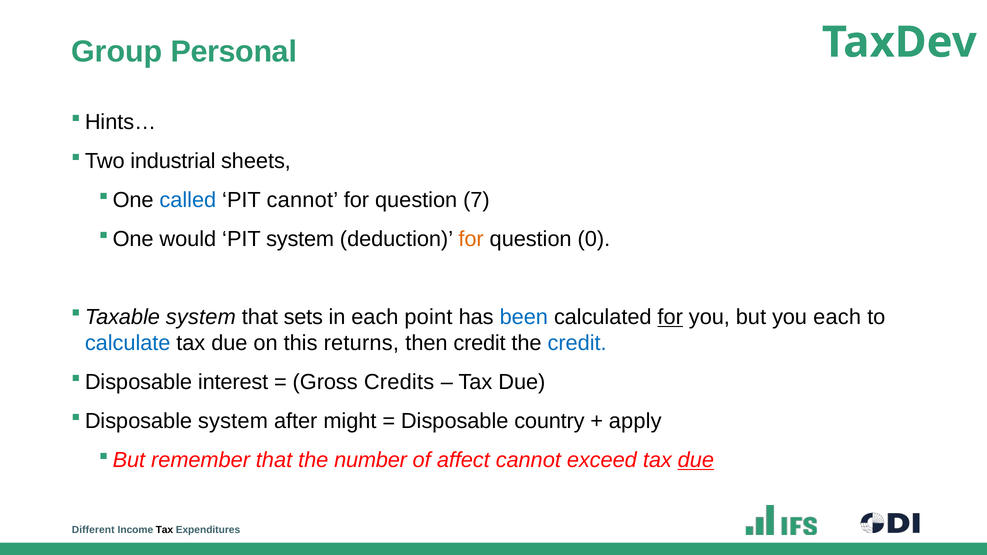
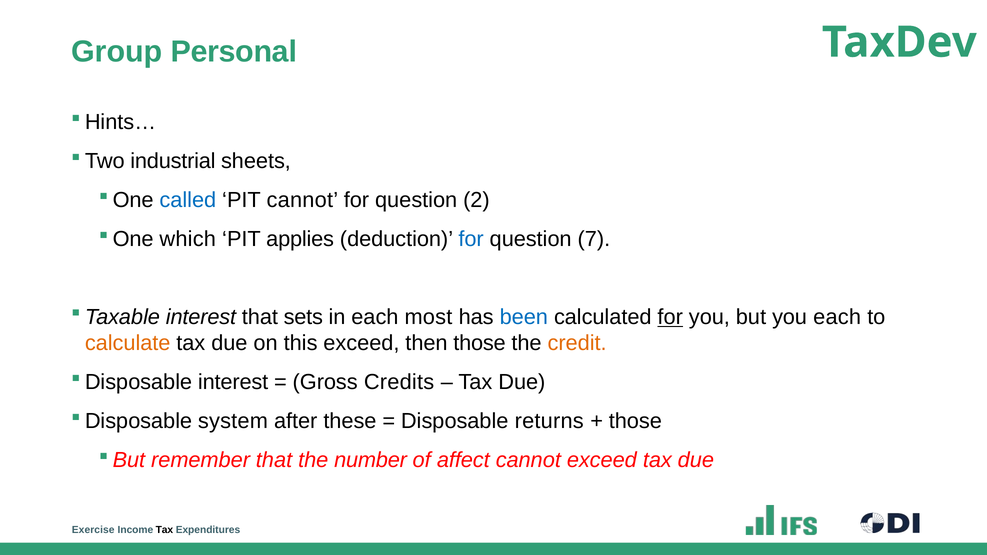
7: 7 -> 2 (476, 200)
would: would -> which (188, 239)
PIT system: system -> applies (300, 239)
for colour: orange -> blue (471, 239)
0: 0 -> 7 (594, 239)
system: system -> interest (201, 317)
point: point -> most (428, 317)
calculate colour: blue -> orange (128, 343)
this returns: returns -> exceed (361, 343)
then credit: credit -> those (480, 343)
credit colour: blue -> orange (577, 343)
might: might -> these (350, 421)
country: country -> returns (549, 421)
apply: apply -> those (635, 421)
due underline: present -> none (696, 460)
Different: Different -> Exercise (93, 530)
